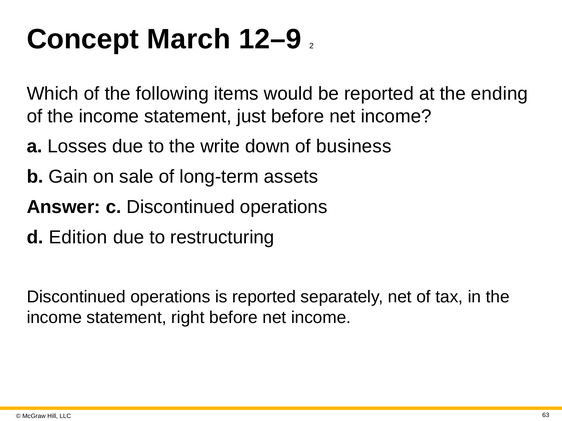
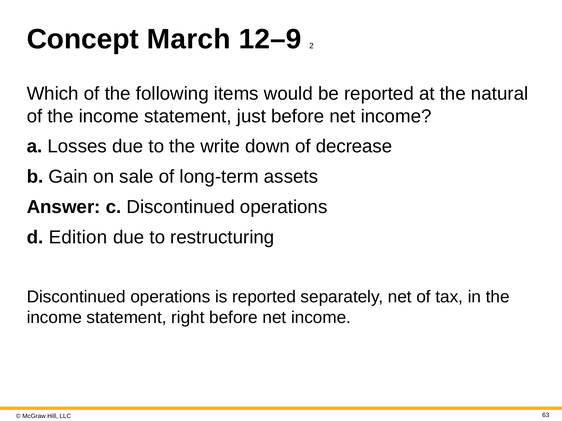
ending: ending -> natural (500, 94)
business: business -> decrease (354, 147)
